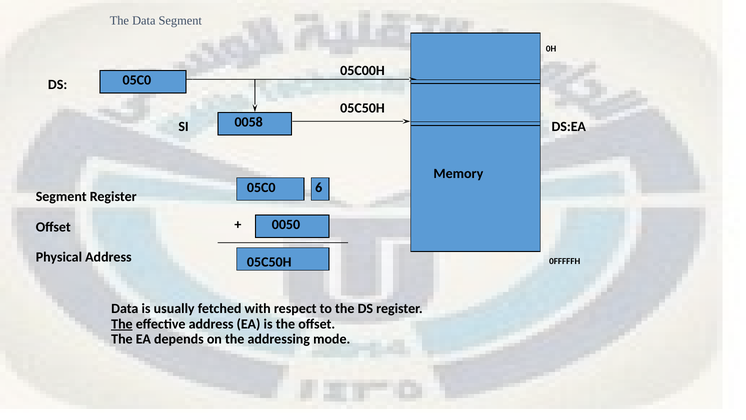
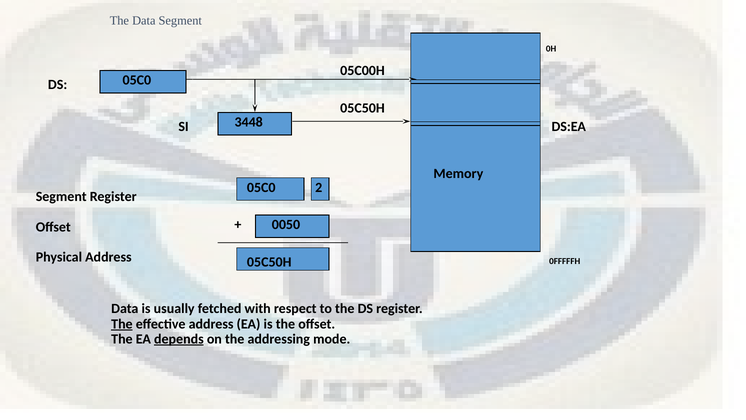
0058: 0058 -> 3448 (249, 122)
6: 6 -> 2 (319, 187)
depends underline: none -> present (179, 339)
